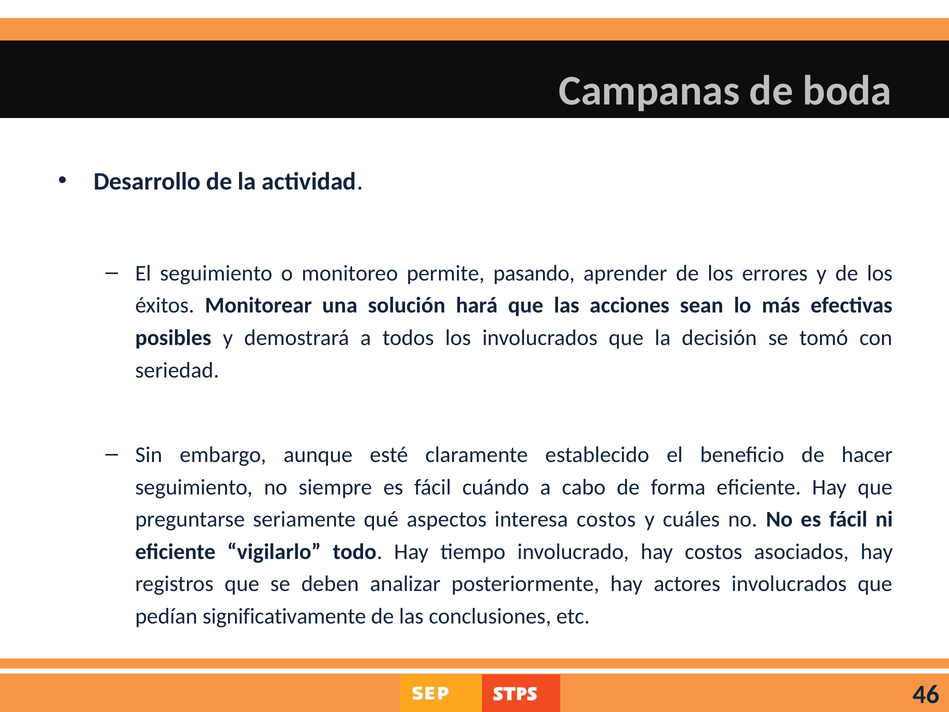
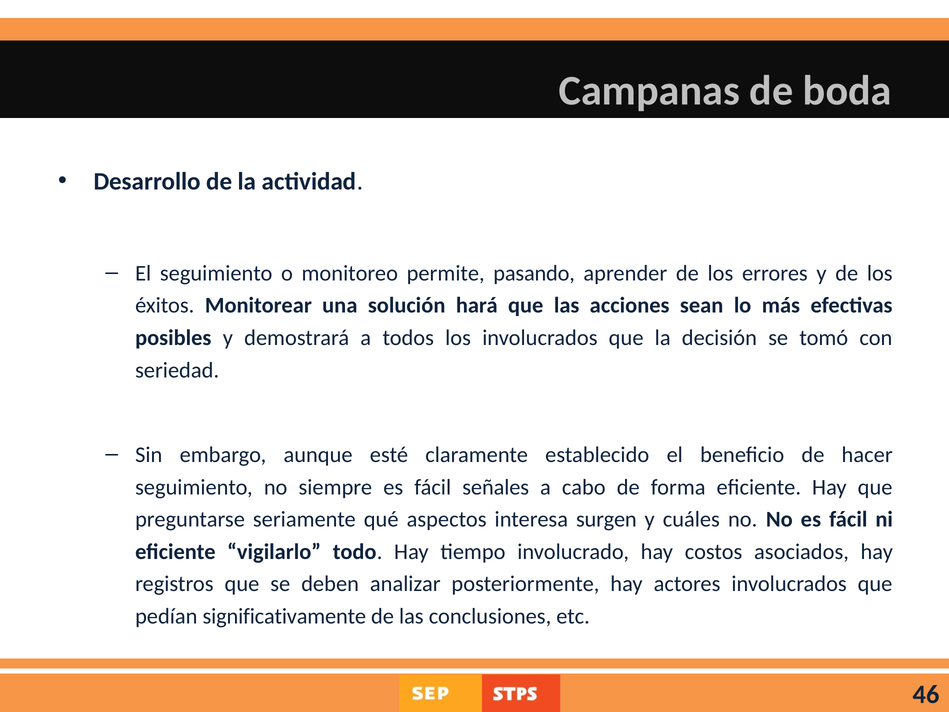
cuándo: cuándo -> señales (496, 487)
interesa costos: costos -> surgen (606, 519)
